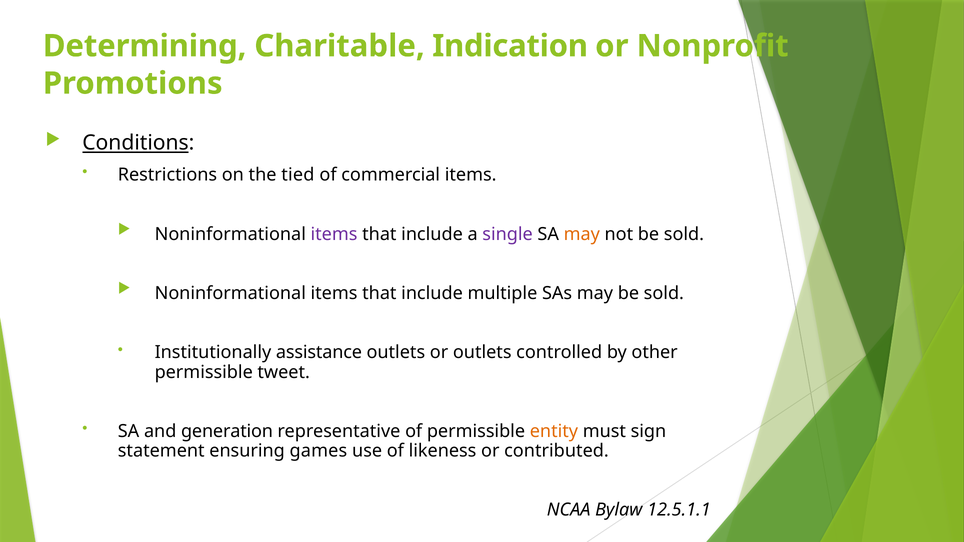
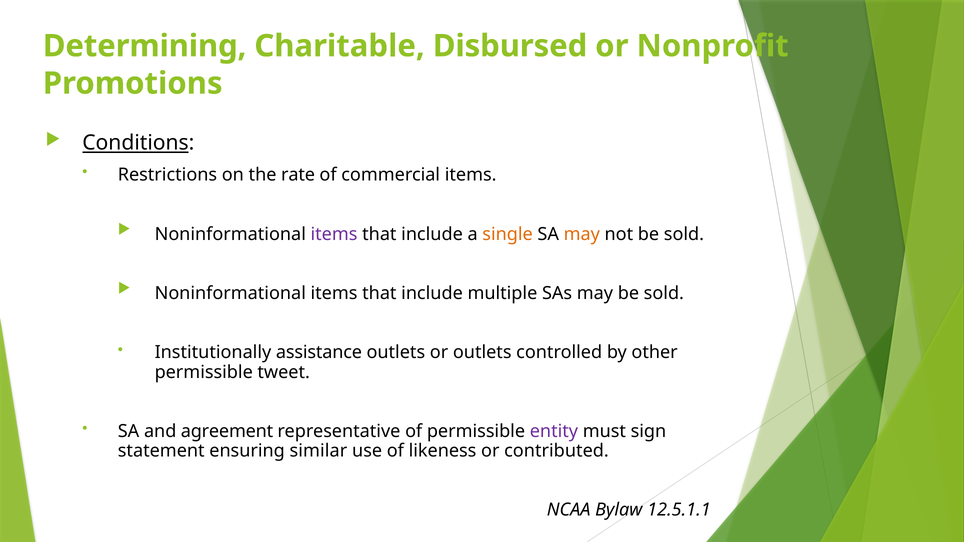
Indication: Indication -> Disbursed (510, 46)
tied: tied -> rate (298, 175)
single colour: purple -> orange (508, 234)
generation: generation -> agreement (227, 431)
entity colour: orange -> purple (554, 431)
games: games -> similar (318, 451)
